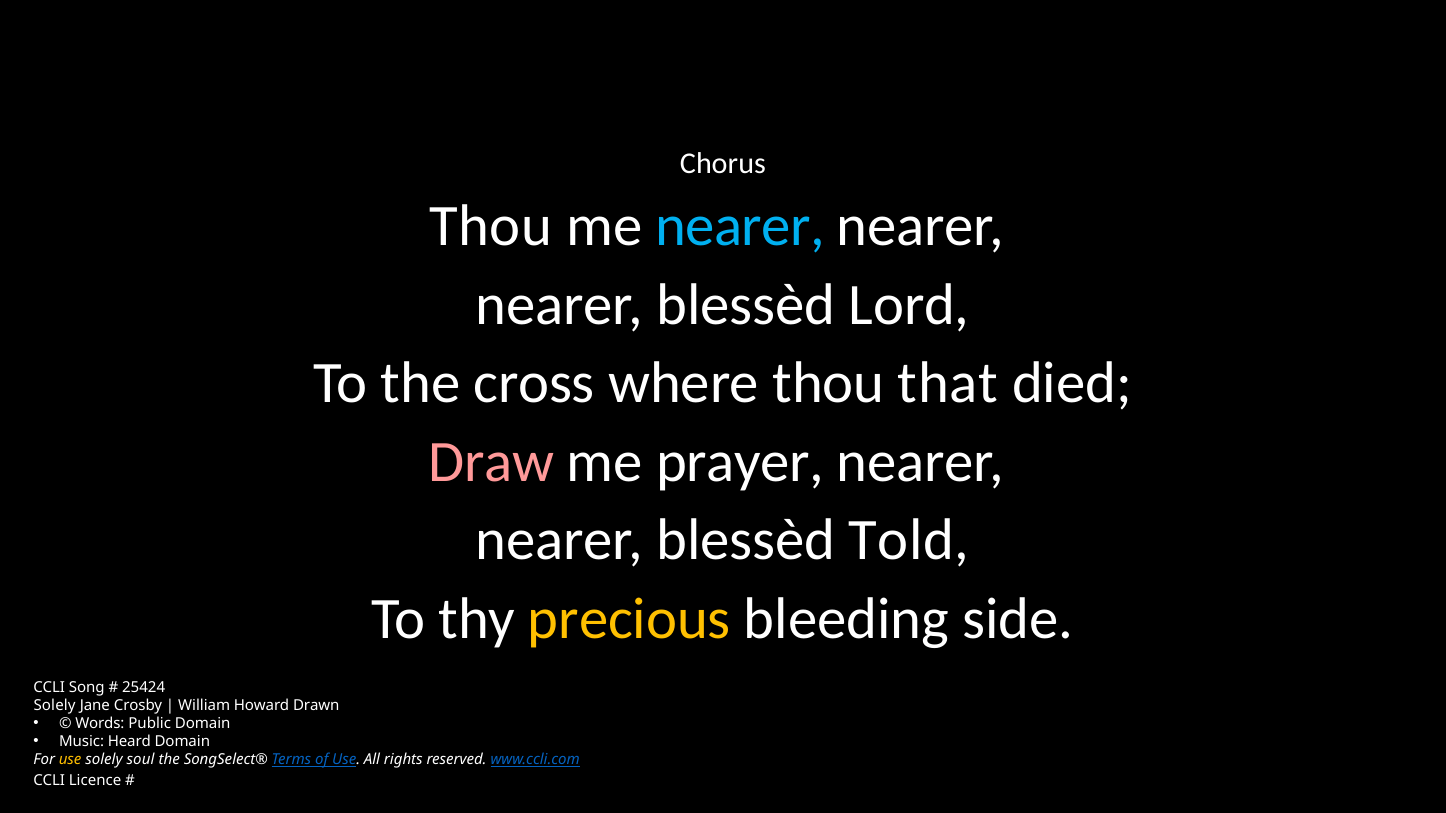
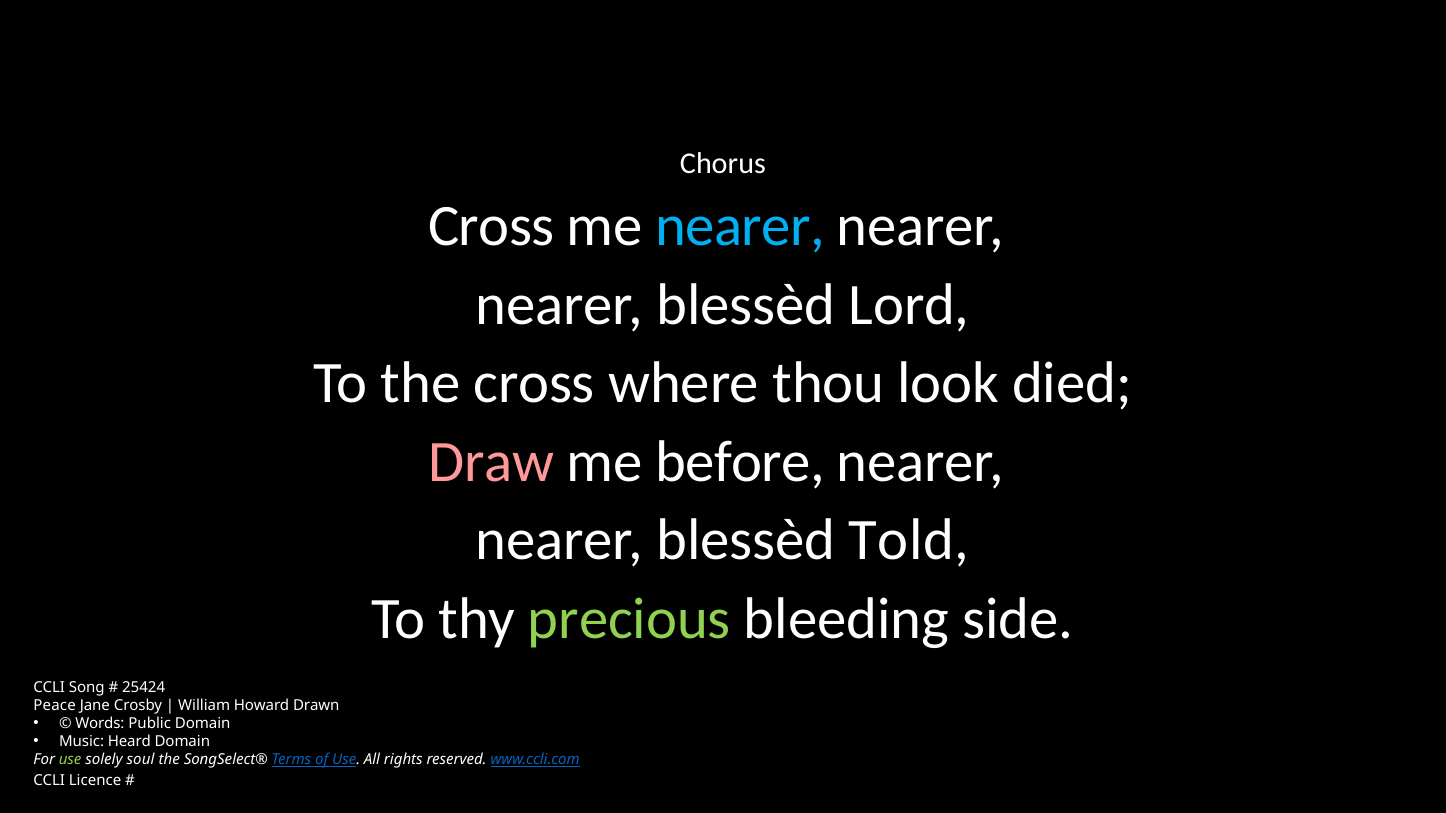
Thou: Thou -> Cross (491, 226)
that: that -> look (948, 383)
prayer: prayer -> before (740, 462)
precious colour: yellow -> light green (629, 619)
Solely: Solely -> Peace (55, 706)
use colour: yellow -> light green (70, 760)
